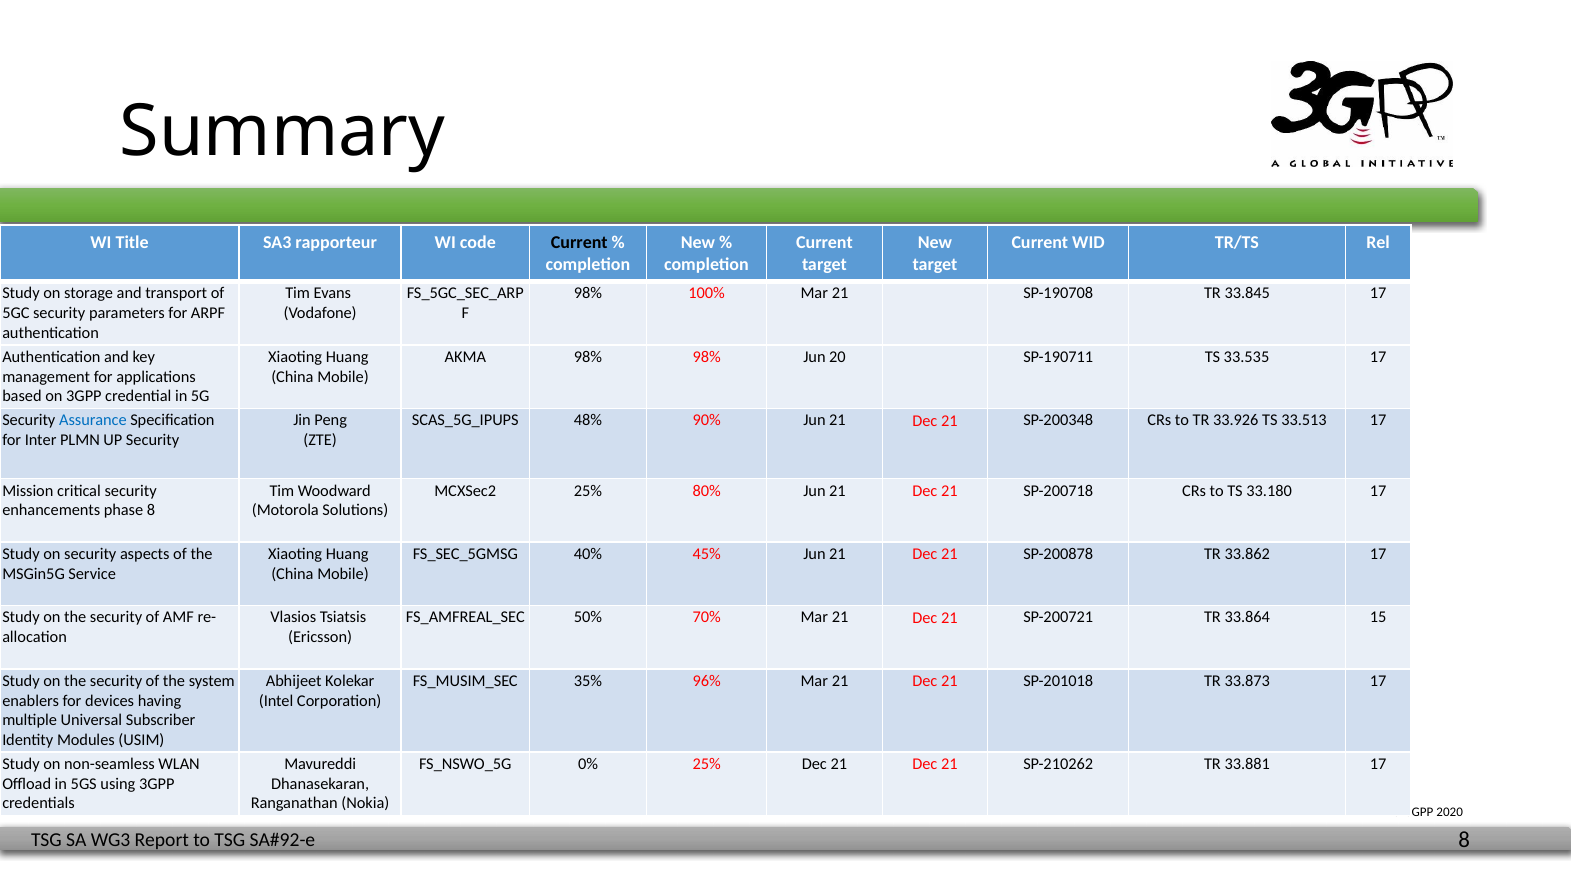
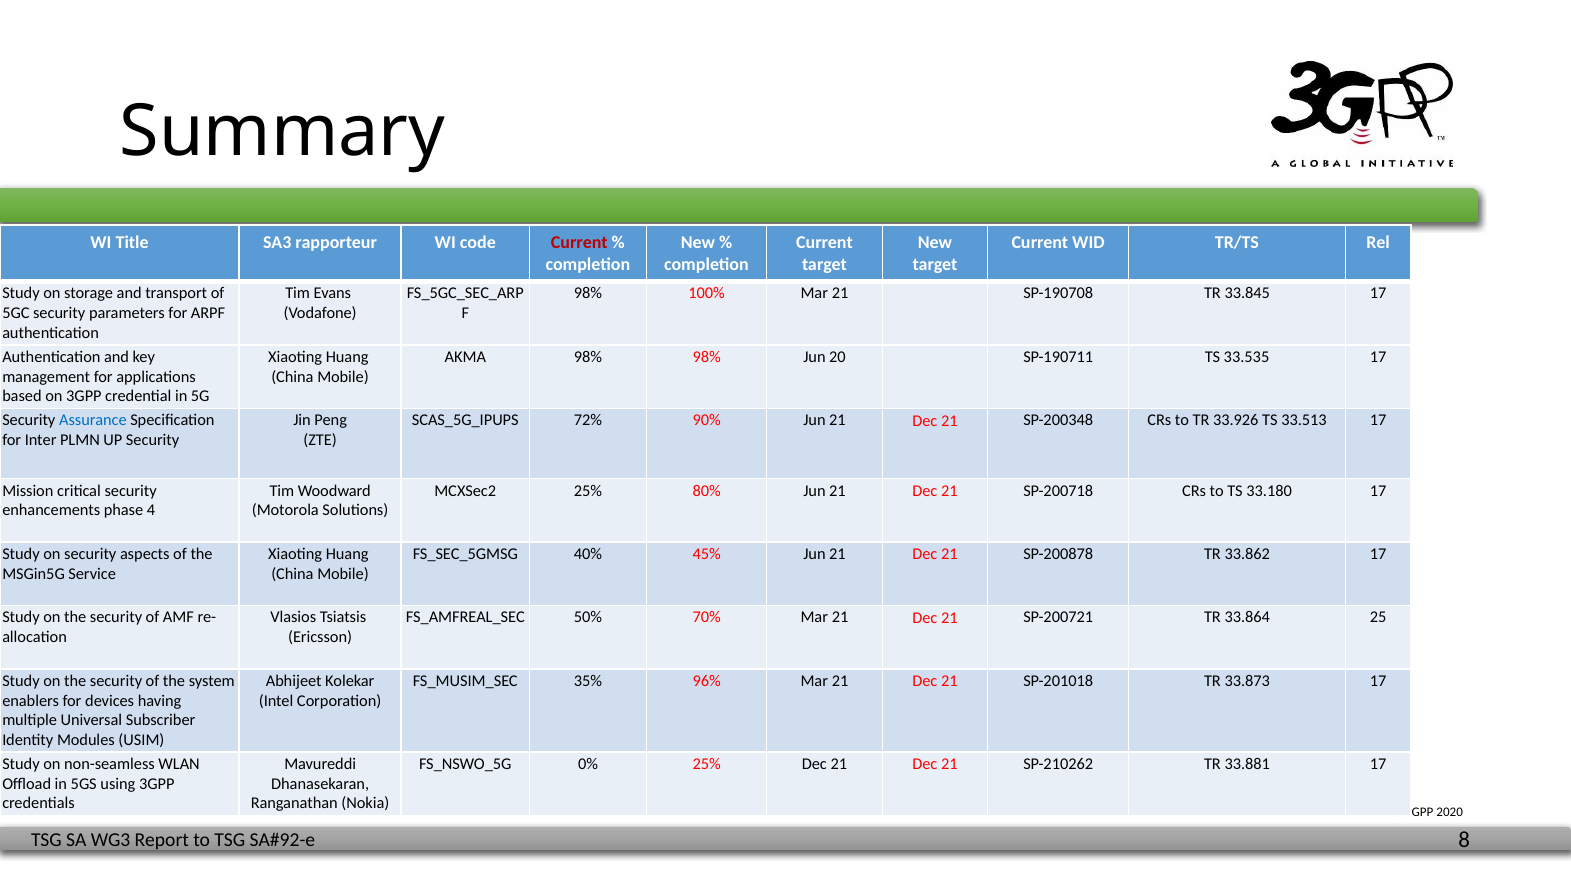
Current colour: black -> red (579, 242)
48%: 48% -> 72% (588, 420)
phase 8: 8 -> 4 (151, 510)
15: 15 -> 25 (1378, 617)
